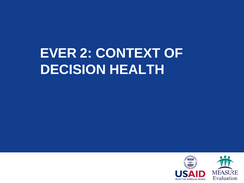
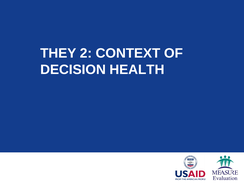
EVER: EVER -> THEY (58, 53)
